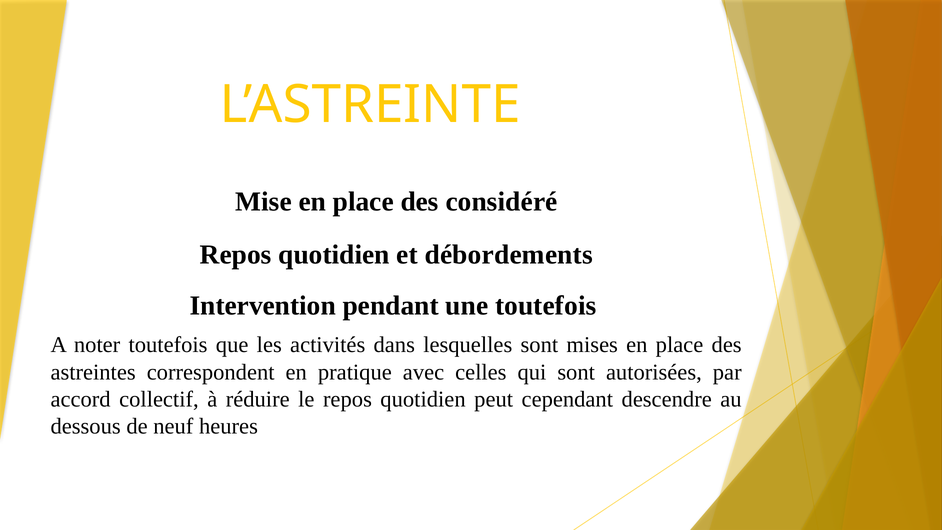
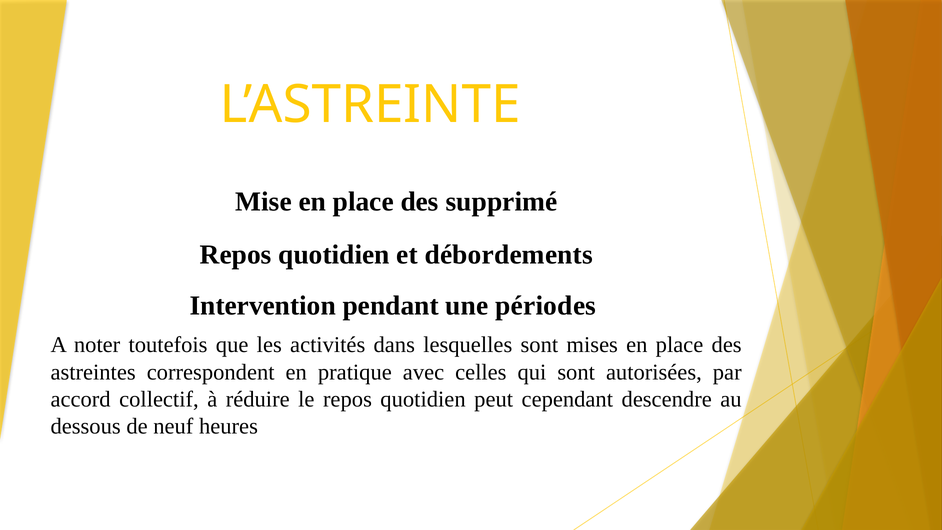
considéré: considéré -> supprimé (502, 202)
une toutefois: toutefois -> périodes (546, 305)
